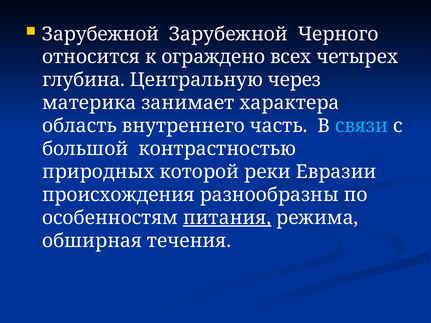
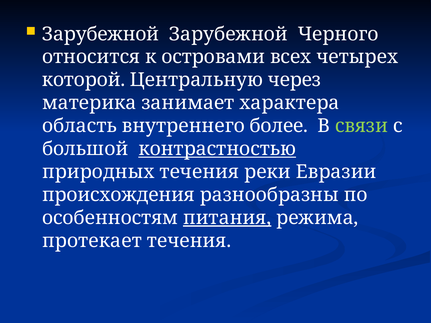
ограждено: ограждено -> островами (213, 57)
глубина: глубина -> которой (84, 80)
часть: часть -> более (279, 126)
связи colour: light blue -> light green (361, 126)
контрастностью underline: none -> present (217, 149)
природных которой: которой -> течения (199, 172)
обширная: обширная -> протекает (92, 241)
